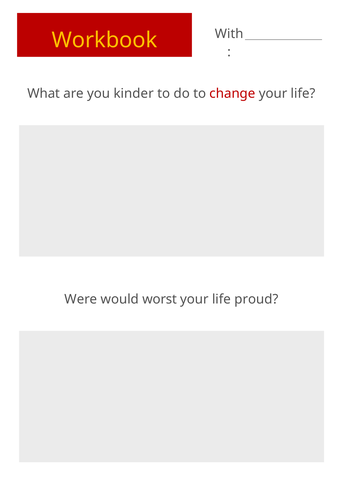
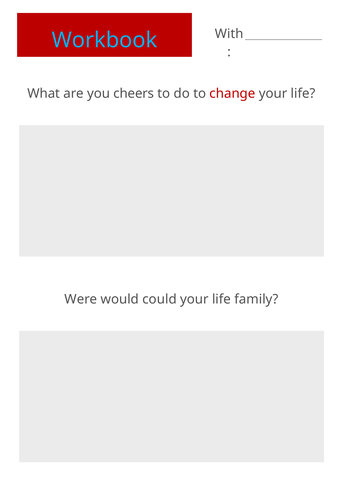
Workbook colour: yellow -> light blue (104, 40)
kinder: kinder -> cheers (134, 93)
worst: worst -> could (160, 299)
proud: proud -> family (256, 299)
